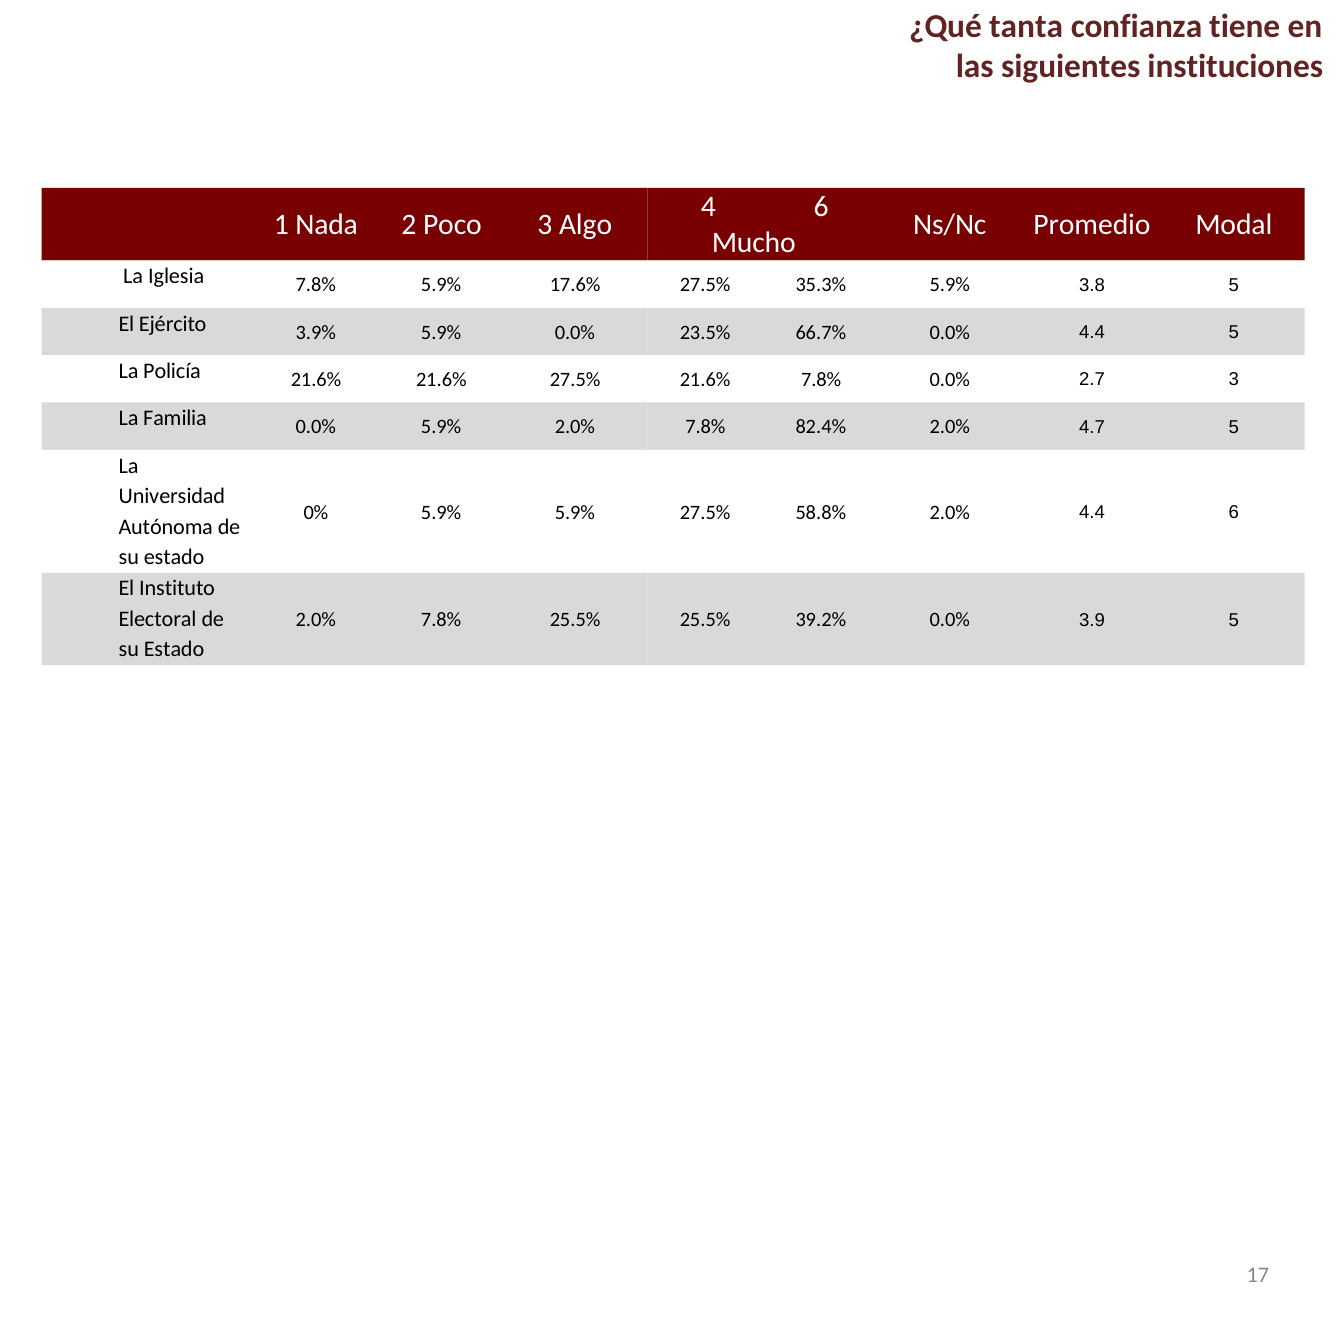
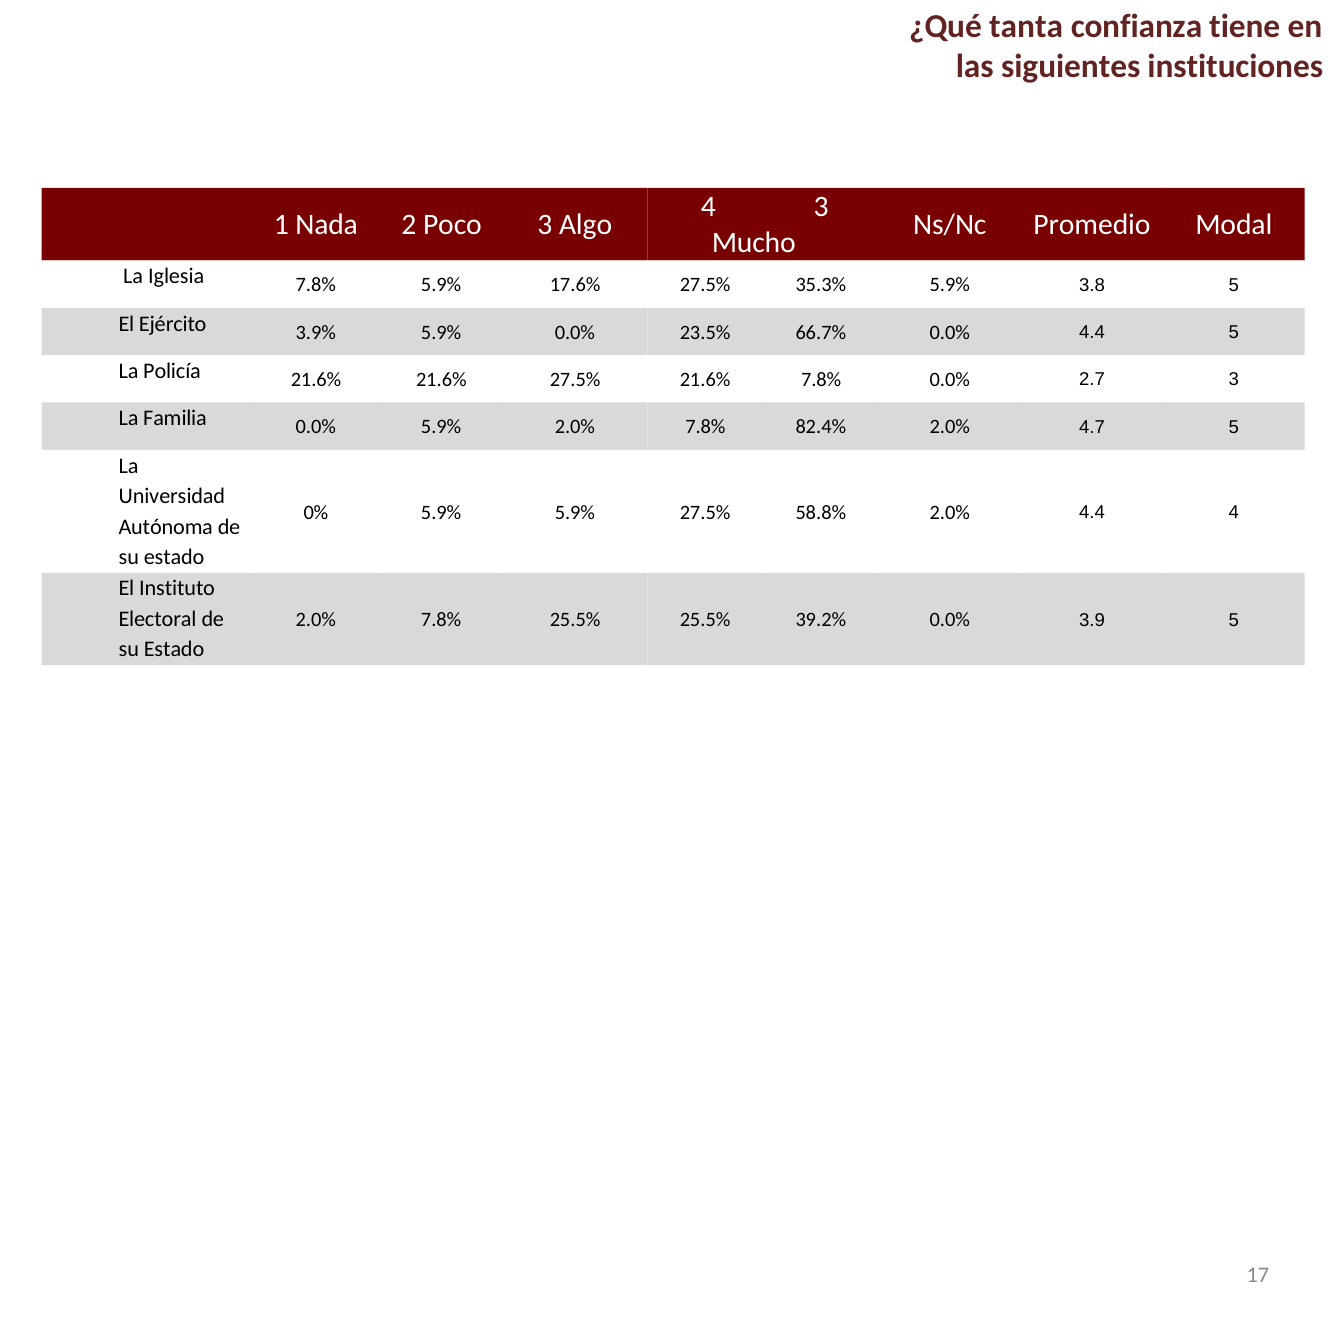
4 6: 6 -> 3 (821, 207)
4.4 6: 6 -> 4 (1234, 512)
